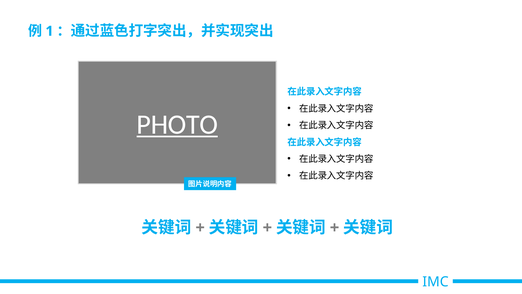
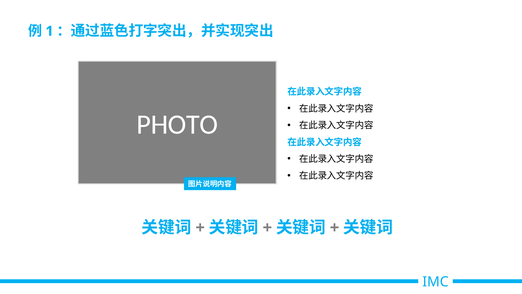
PHOTO underline: present -> none (177, 124)
